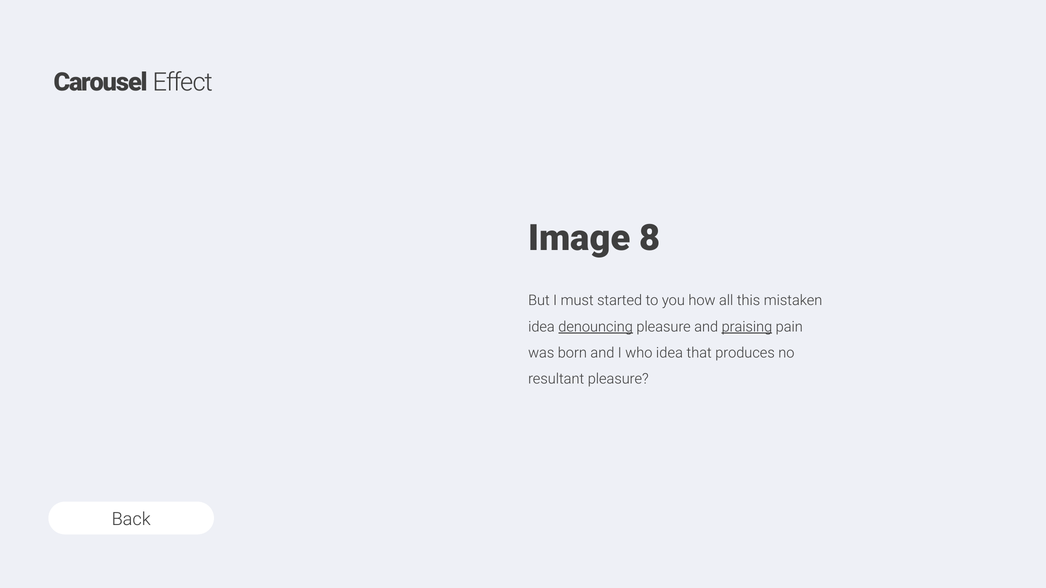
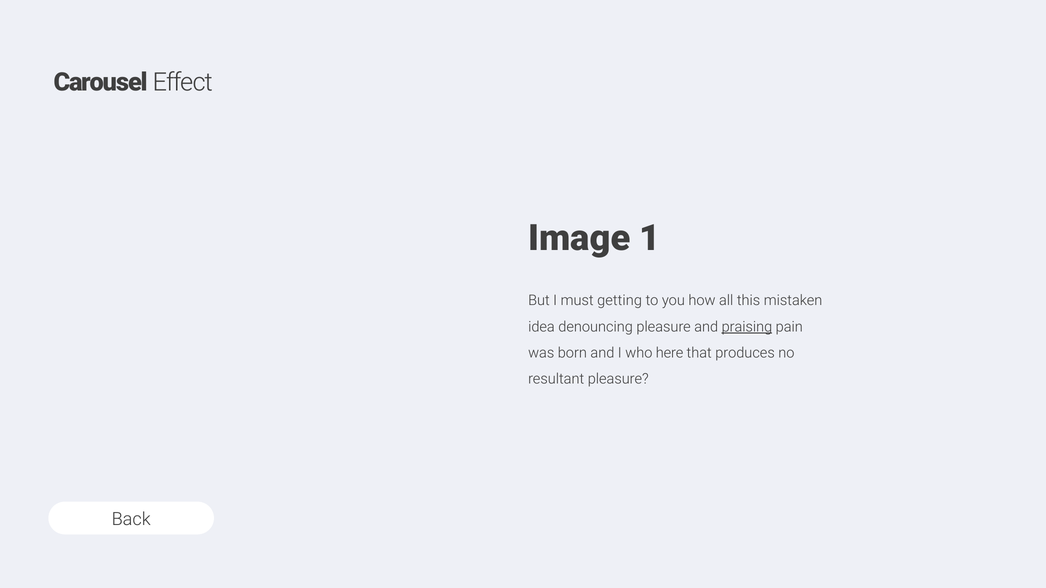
8: 8 -> 1 (650, 238)
started: started -> getting (620, 301)
denouncing underline: present -> none (596, 327)
who idea: idea -> here (670, 353)
